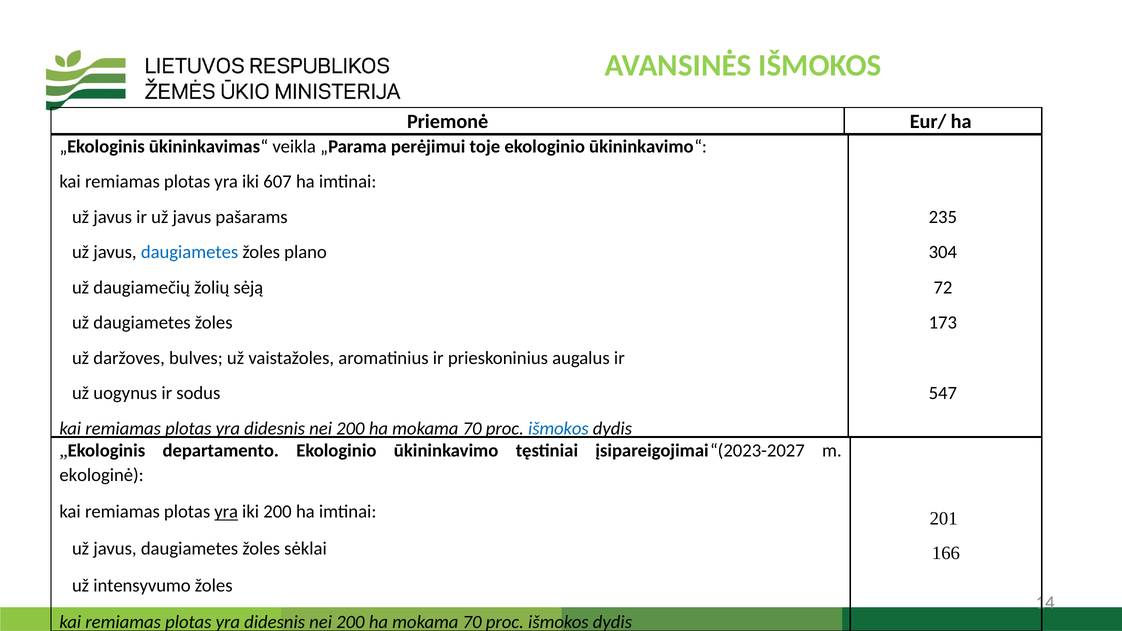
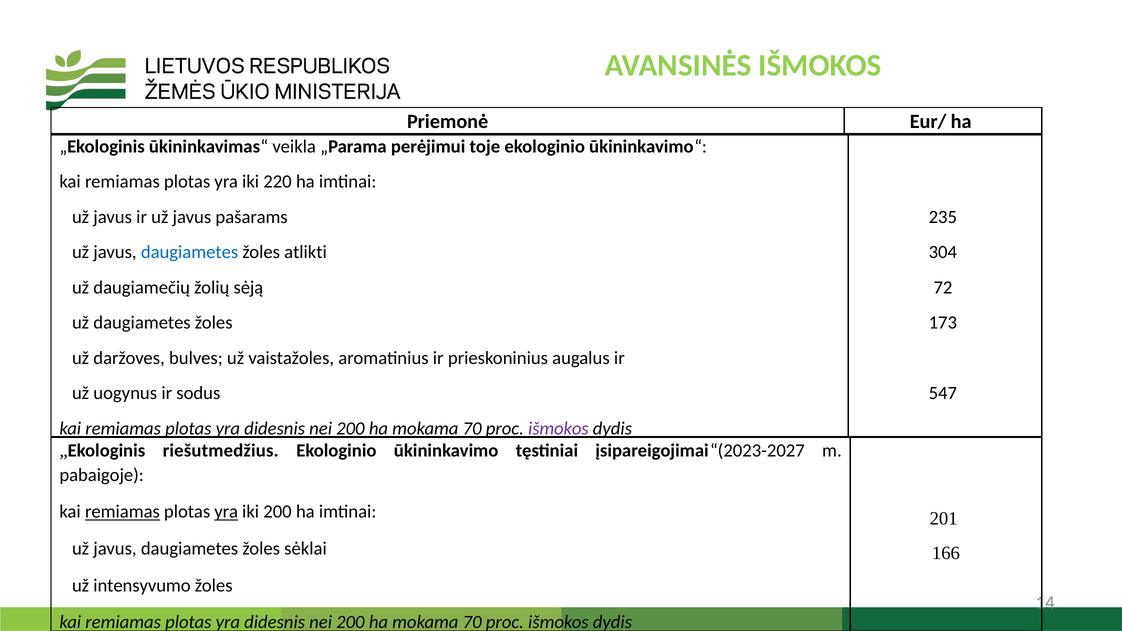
607: 607 -> 220 (278, 182)
plano: plano -> atlikti (306, 252)
išmokos colour: blue -> purple (558, 428)
departamento: departamento -> riešutmedžius (221, 451)
ekologinė: ekologinė -> pabaigoje (102, 475)
remiamas underline: none -> present (122, 512)
